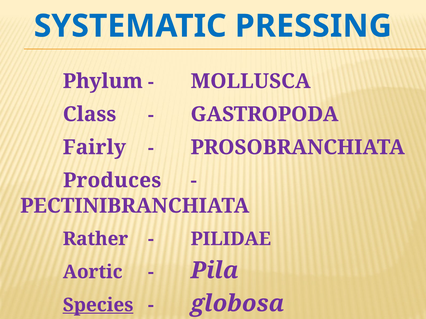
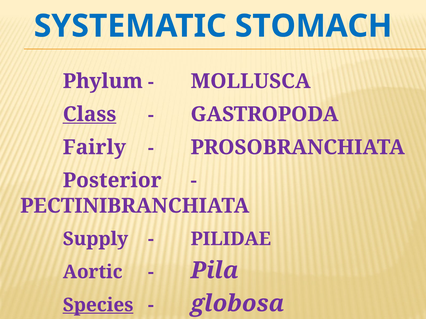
PRESSING: PRESSING -> STOMACH (314, 26)
Class underline: none -> present (90, 114)
Produces: Produces -> Posterior (112, 181)
Rather: Rather -> Supply (95, 239)
